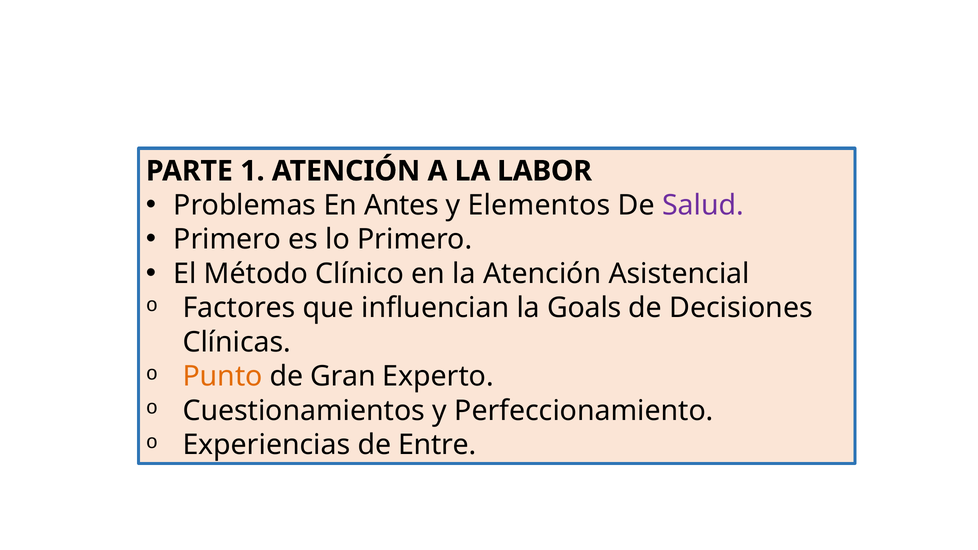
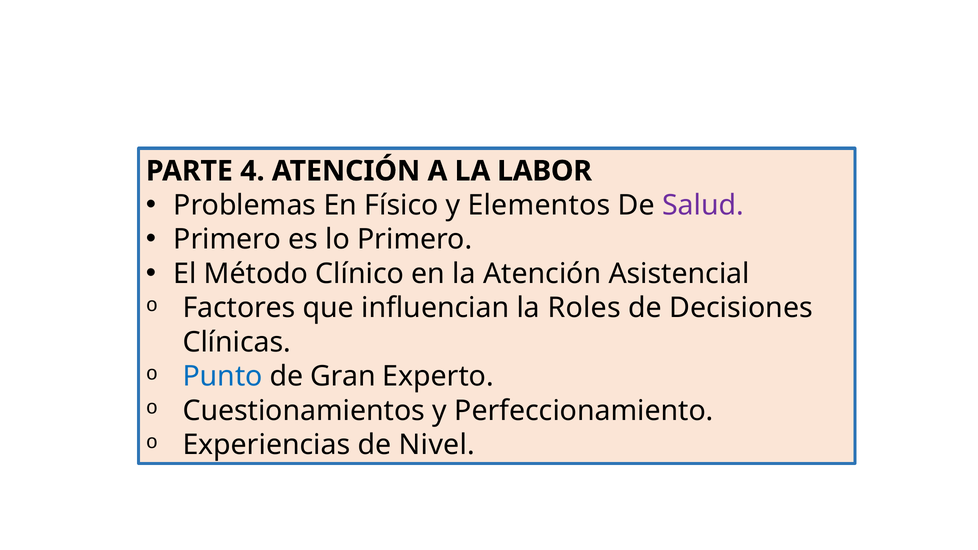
1: 1 -> 4 (252, 171)
Antes: Antes -> Físico (401, 205)
Goals: Goals -> Roles (584, 308)
Punto colour: orange -> blue (223, 377)
Entre: Entre -> Nivel (437, 445)
